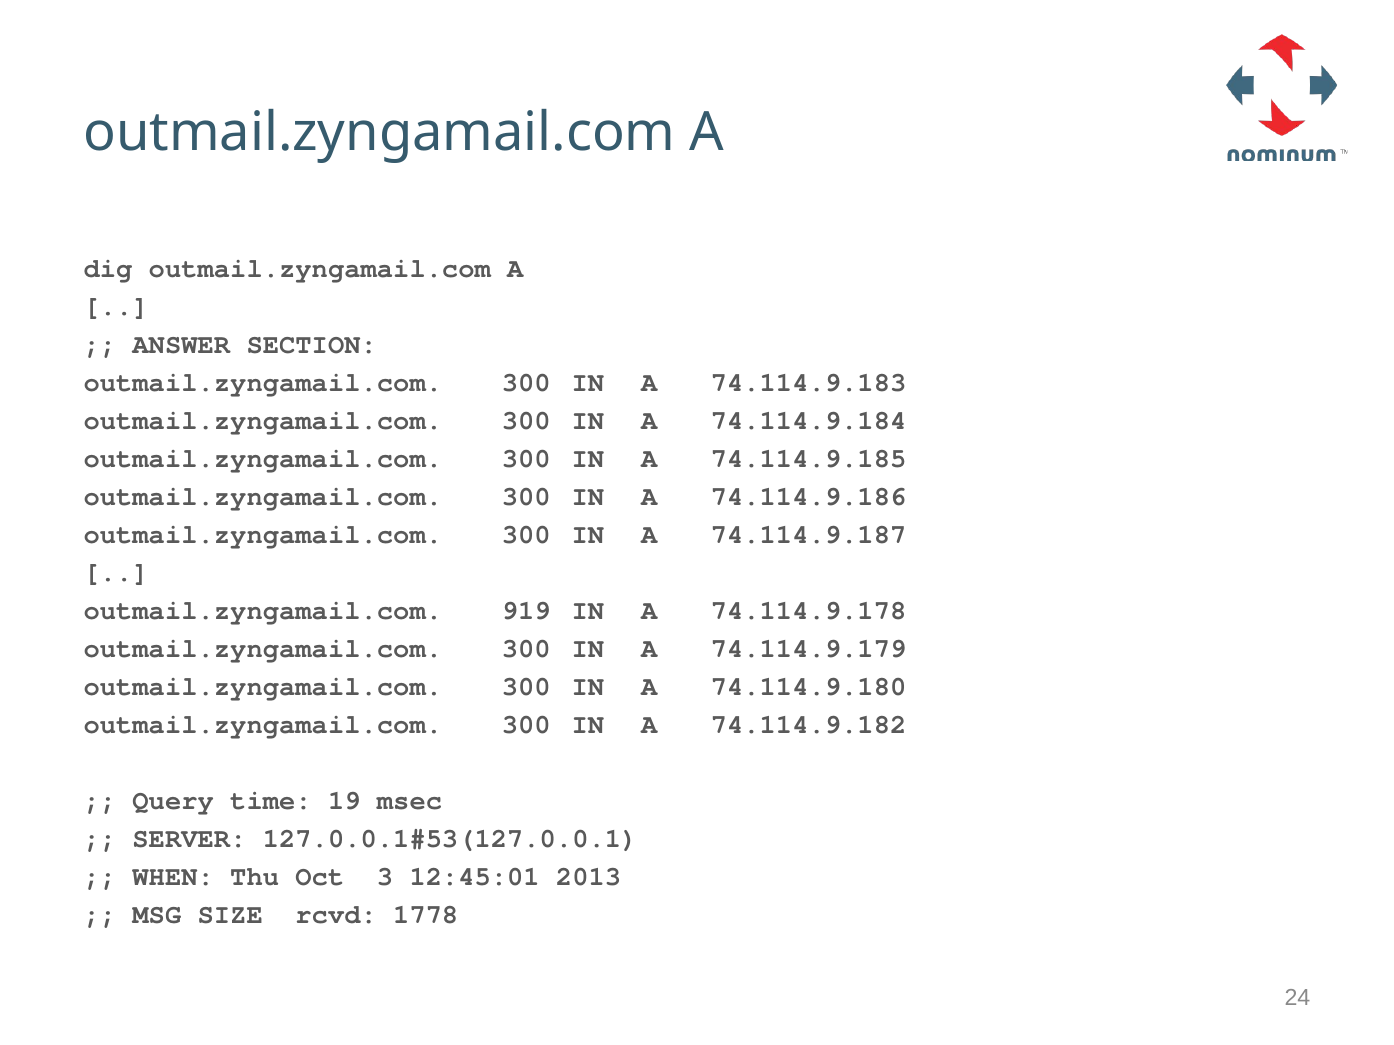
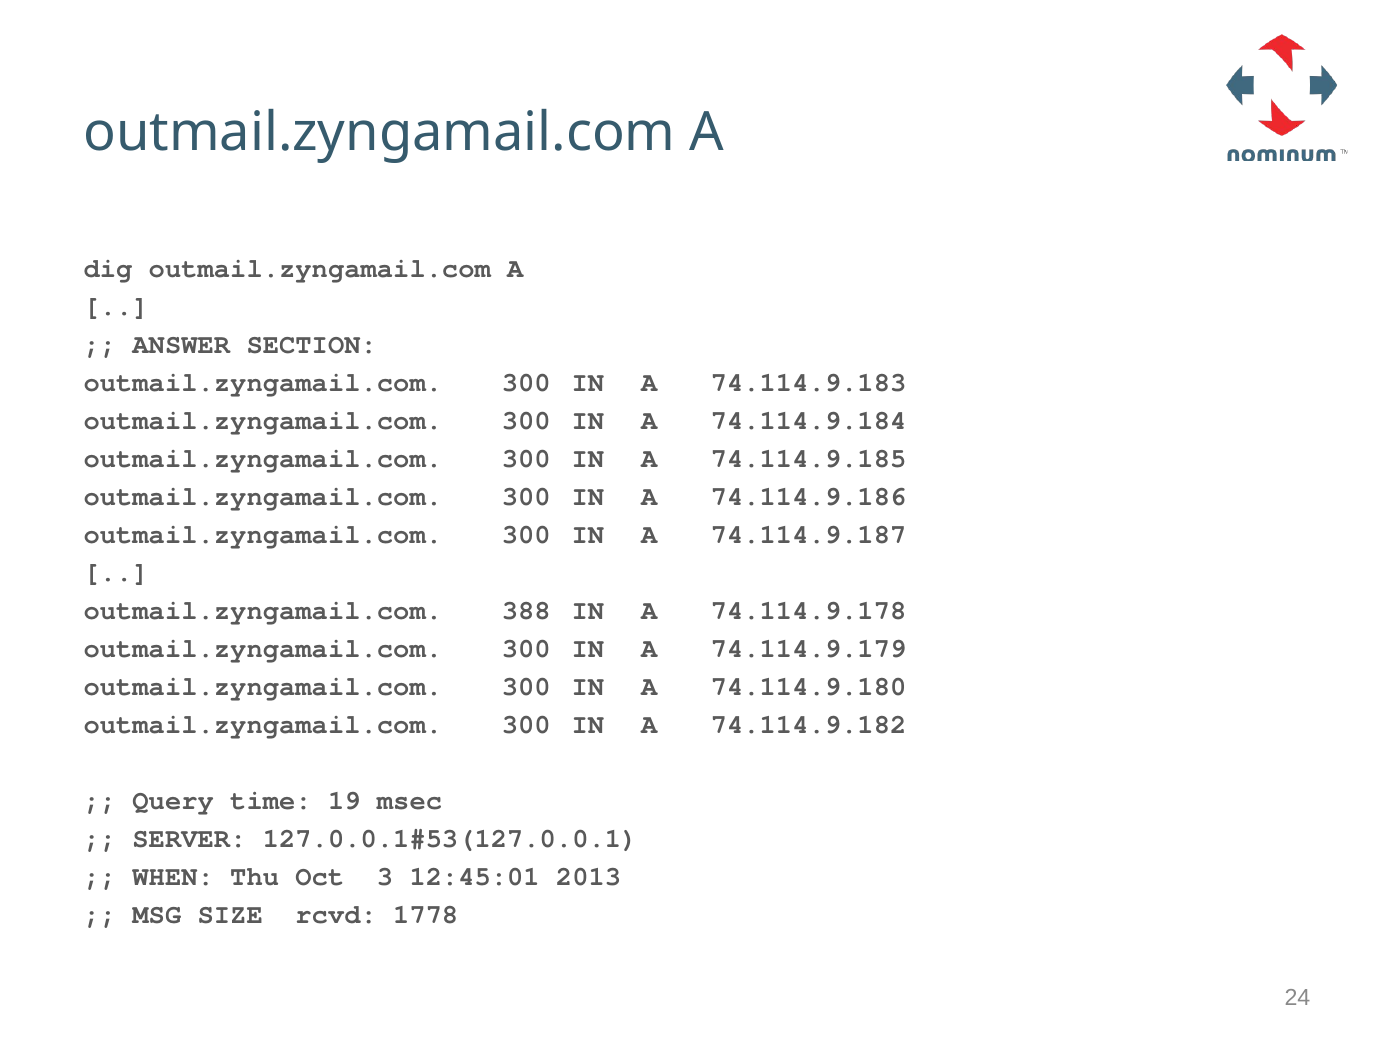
919: 919 -> 388 (526, 611)
